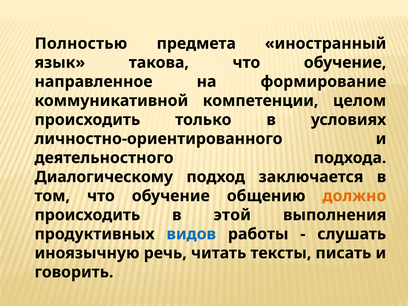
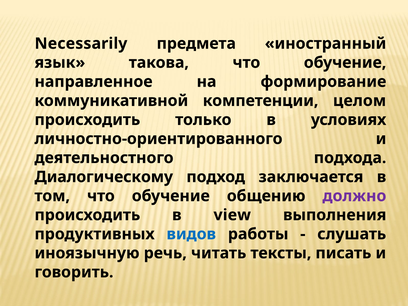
Полностью: Полностью -> Necessarily (81, 44)
должно colour: orange -> purple (354, 196)
этой: этой -> view (232, 215)
